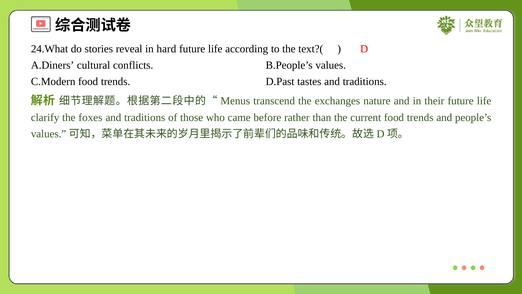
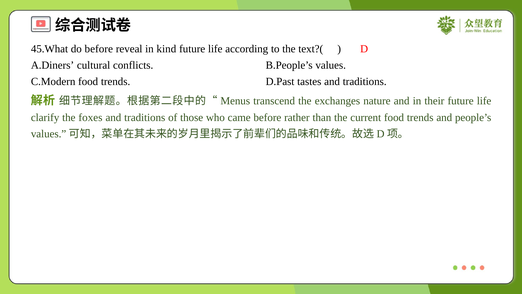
24.What: 24.What -> 45.What (49, 49)
do stories: stories -> before (99, 49)
hard: hard -> kind (166, 49)
